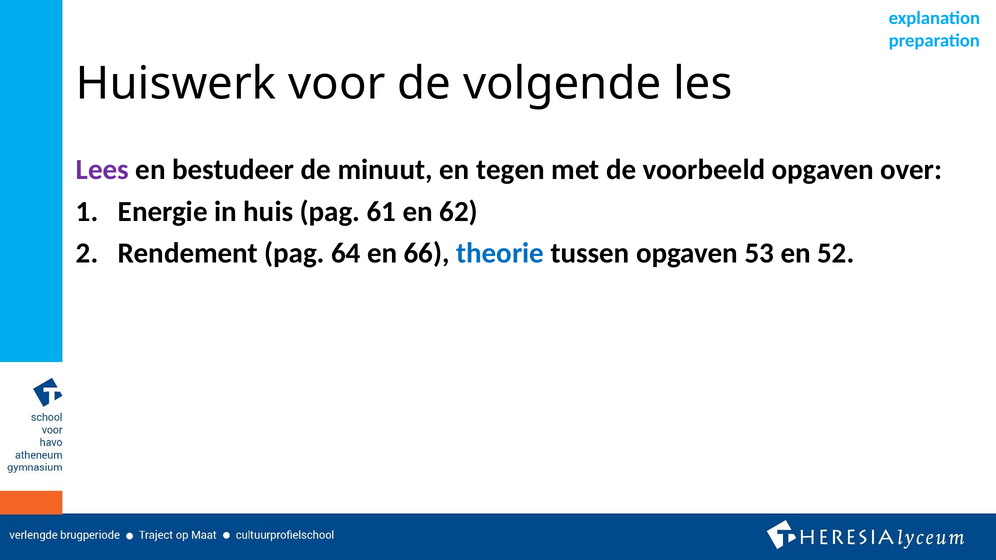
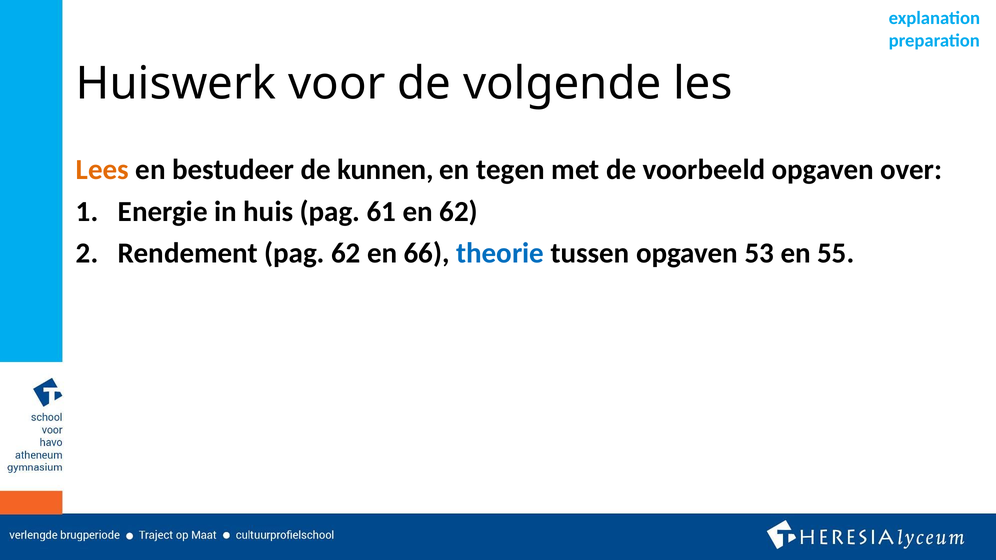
Lees colour: purple -> orange (102, 170)
minuut: minuut -> kunnen (385, 170)
pag 64: 64 -> 62 (346, 253)
52: 52 -> 55 (836, 253)
